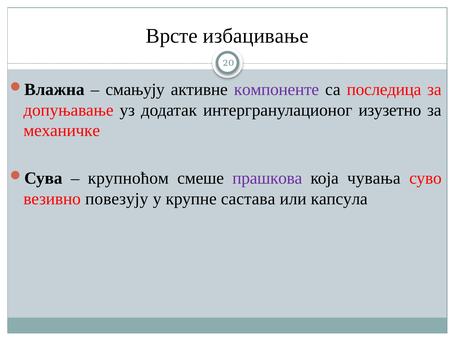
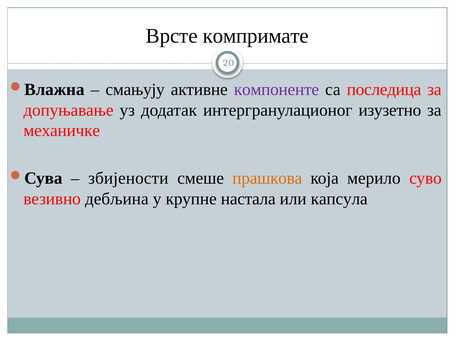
избацивање: избацивање -> компримате (256, 36)
крупноћом: крупноћом -> збијености (128, 178)
прашкова colour: purple -> orange (267, 178)
чувања: чувања -> мерило (374, 178)
повезују: повезују -> дебљина (117, 199)
састава: састава -> настала (248, 199)
